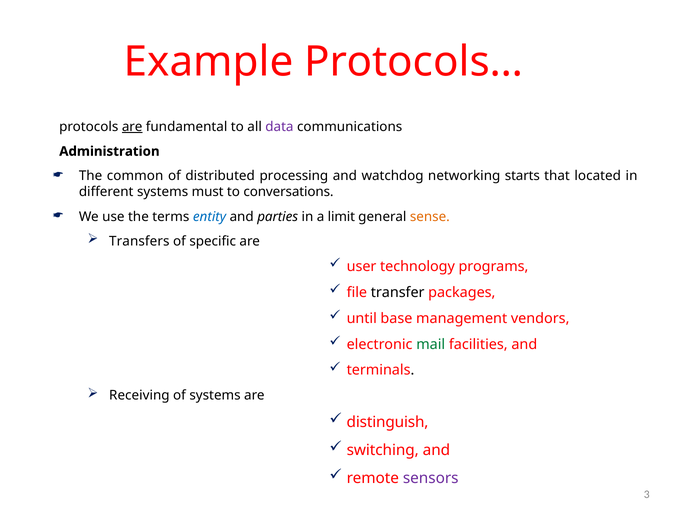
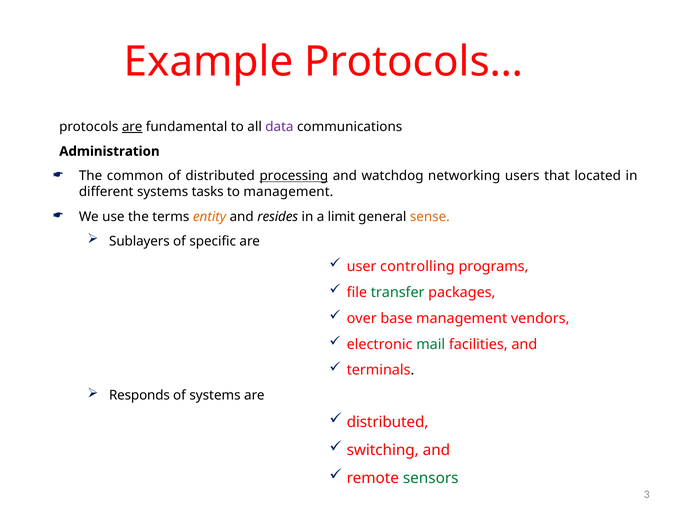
processing underline: none -> present (294, 176)
starts: starts -> users (522, 176)
must: must -> tasks (208, 192)
to conversations: conversations -> management (288, 192)
entity colour: blue -> orange (210, 217)
parties: parties -> resides (278, 217)
Transfers: Transfers -> Sublayers (139, 241)
technology: technology -> controlling (417, 267)
transfer colour: black -> green (398, 293)
until: until -> over (362, 319)
Receiving: Receiving -> Responds (139, 395)
distinguish: distinguish -> distributed (388, 422)
sensors colour: purple -> green (431, 479)
